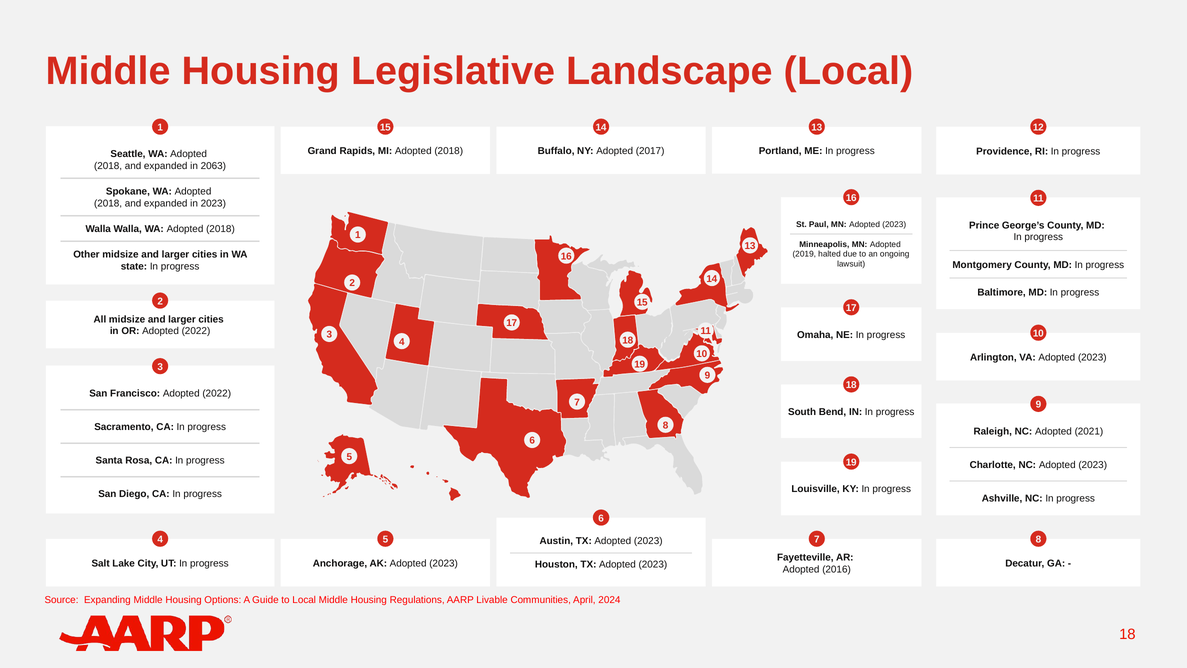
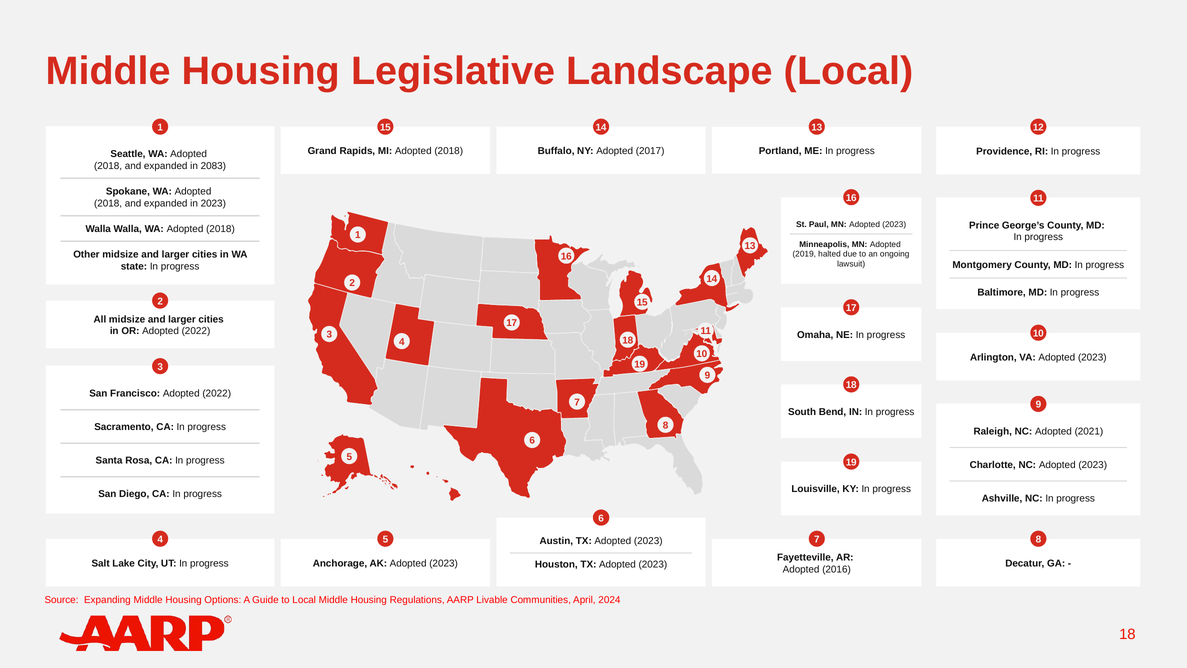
2063: 2063 -> 2083 (213, 166)
